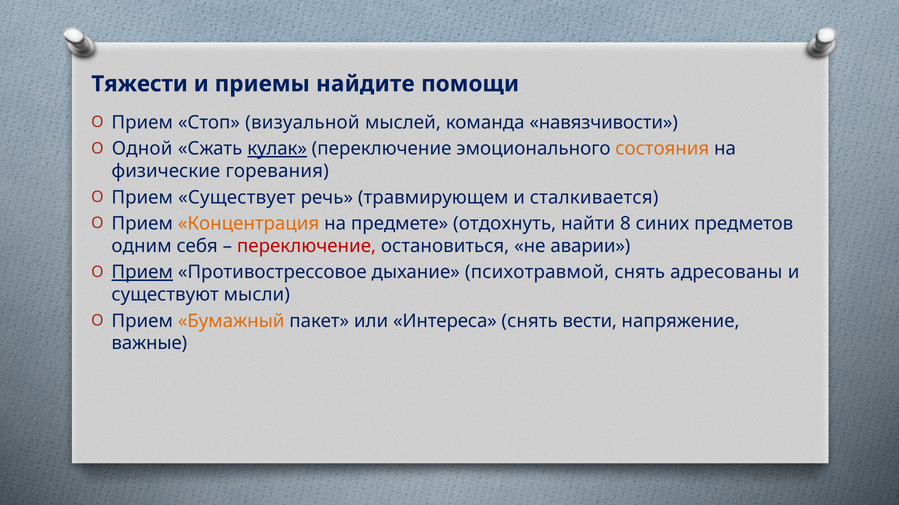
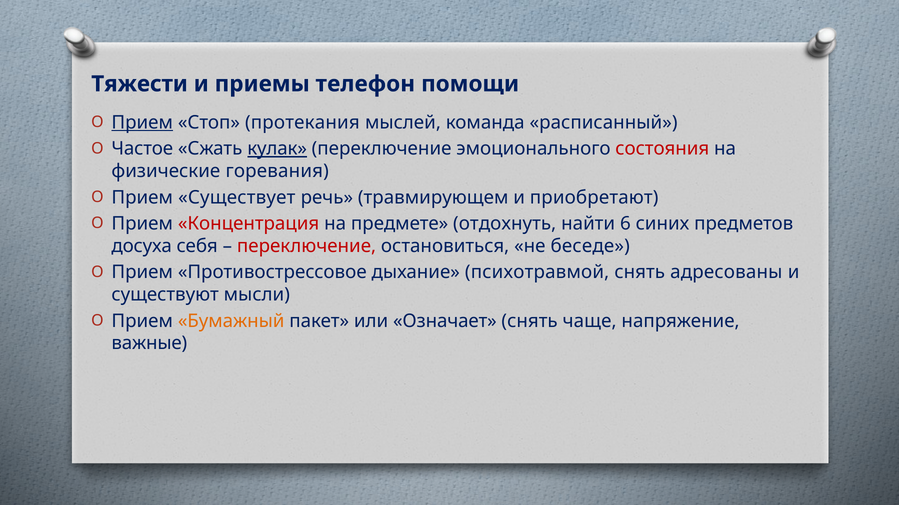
найдите: найдите -> телефон (365, 84)
Прием underline: none -> present (142, 123)
визуальной: визуальной -> протекания (302, 123)
навязчивости: навязчивости -> расписанный (604, 123)
Одной: Одной -> Частое (142, 149)
состояния colour: orange -> red (662, 149)
сталкивается: сталкивается -> приобретают (594, 198)
Концентрация colour: orange -> red (249, 224)
8: 8 -> 6 (625, 224)
одним: одним -> досуха (142, 246)
аварии: аварии -> беседе (590, 246)
Прием underline: present -> none (142, 273)
Интереса: Интереса -> Означает (445, 321)
вести: вести -> чаще (590, 321)
